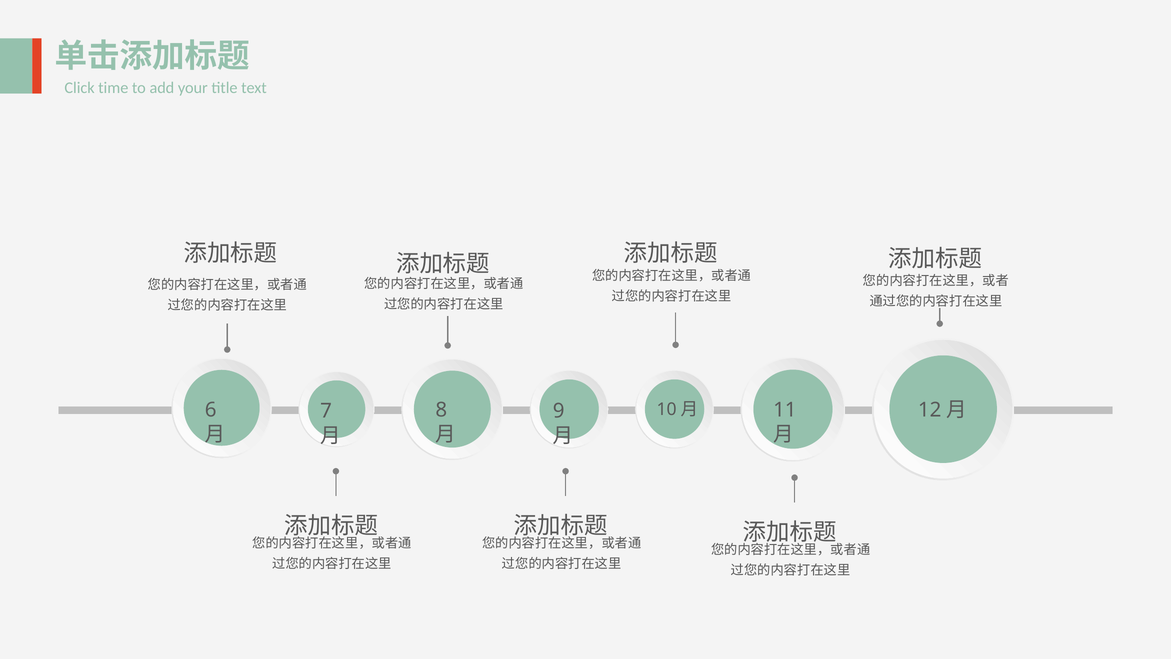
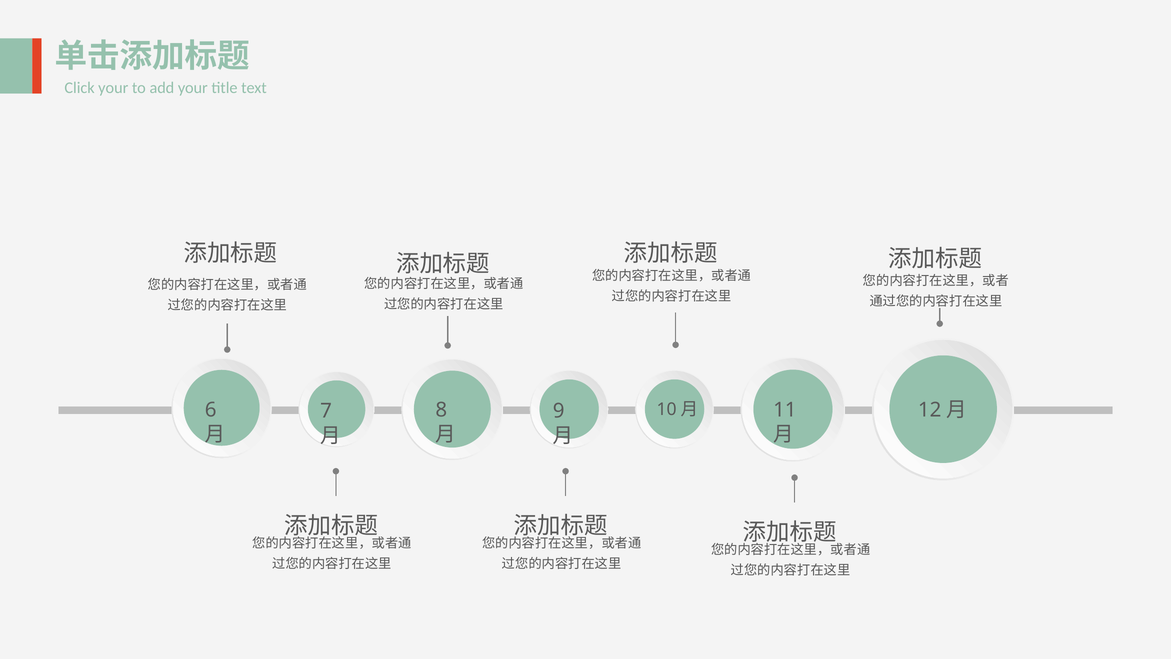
Click time: time -> your (113, 88)
